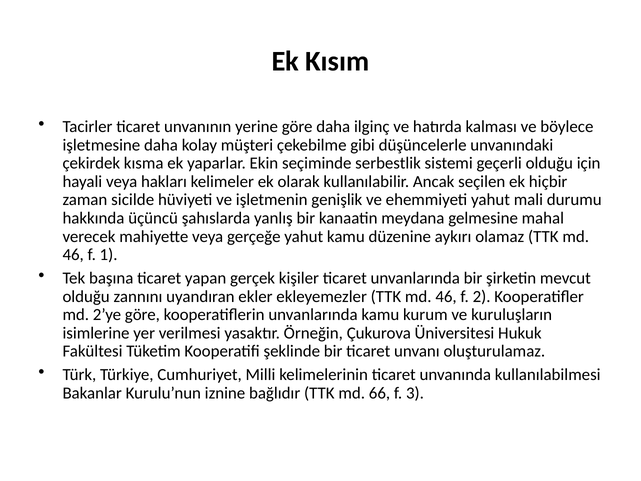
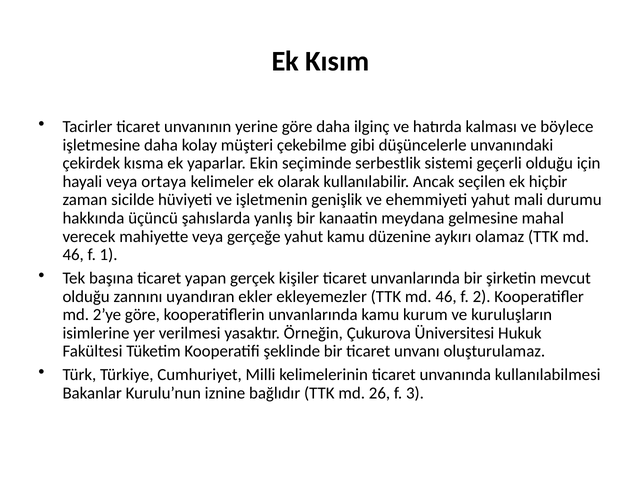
hakları: hakları -> ortaya (164, 182)
66: 66 -> 26 (380, 393)
